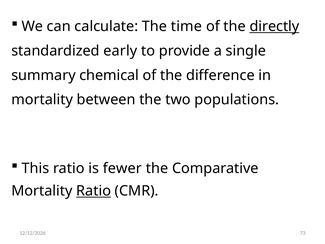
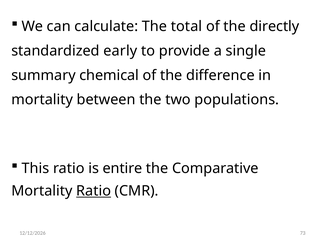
time: time -> total (186, 26)
directly underline: present -> none (274, 26)
fewer: fewer -> entire (122, 168)
